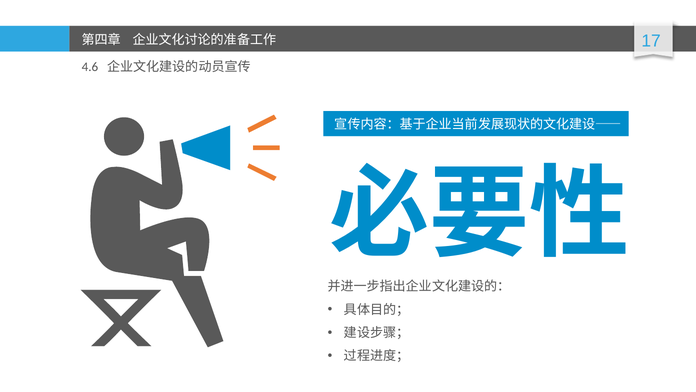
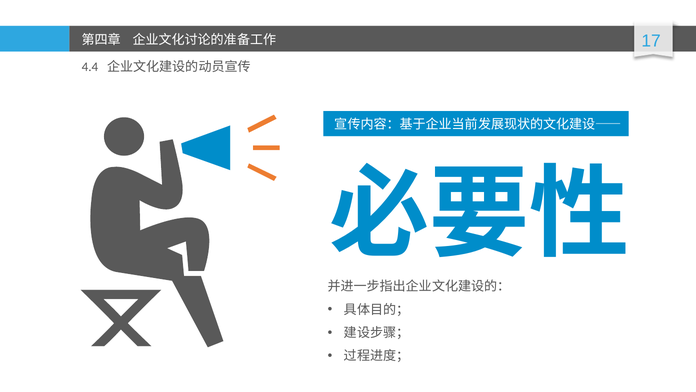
4.6: 4.6 -> 4.4 (90, 67)
